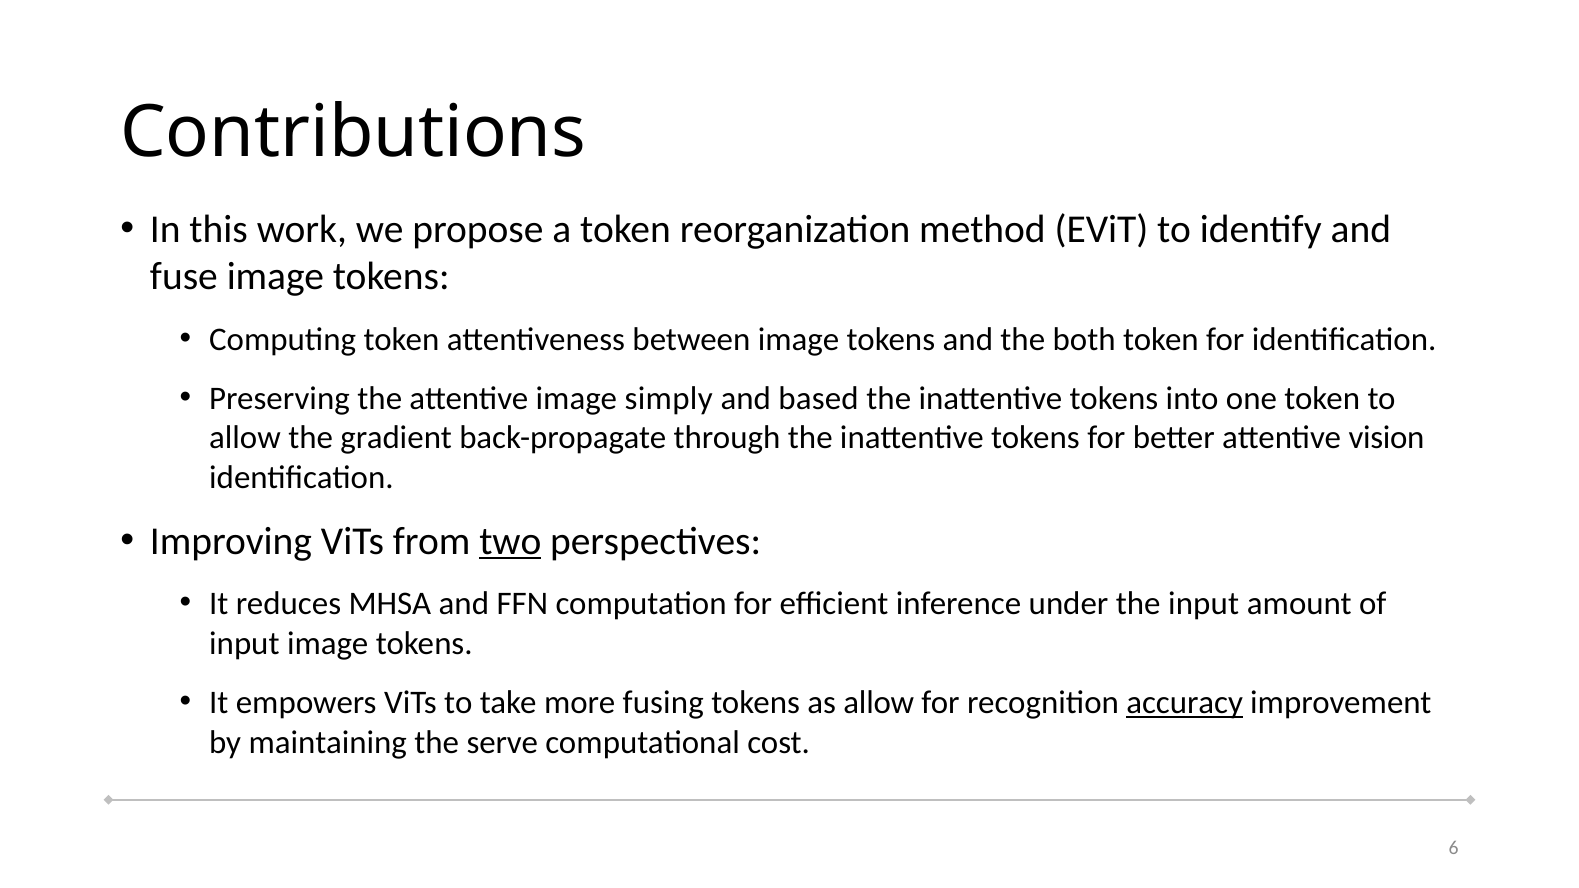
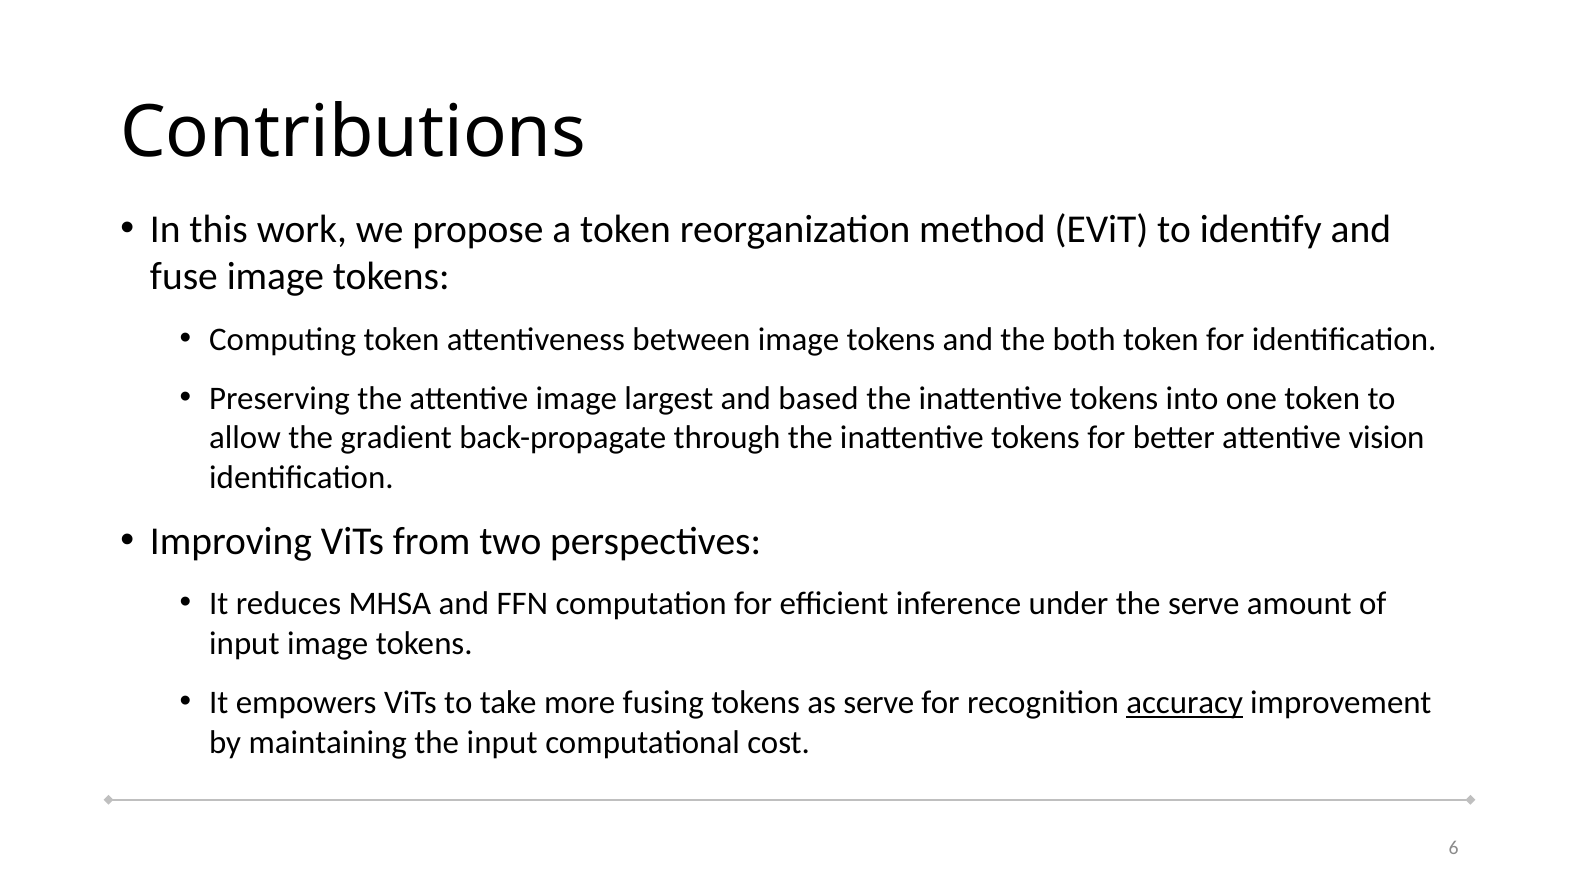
simply: simply -> largest (669, 399)
two underline: present -> none (510, 541)
the input: input -> serve (1204, 604)
as allow: allow -> serve (879, 703)
the serve: serve -> input (502, 742)
